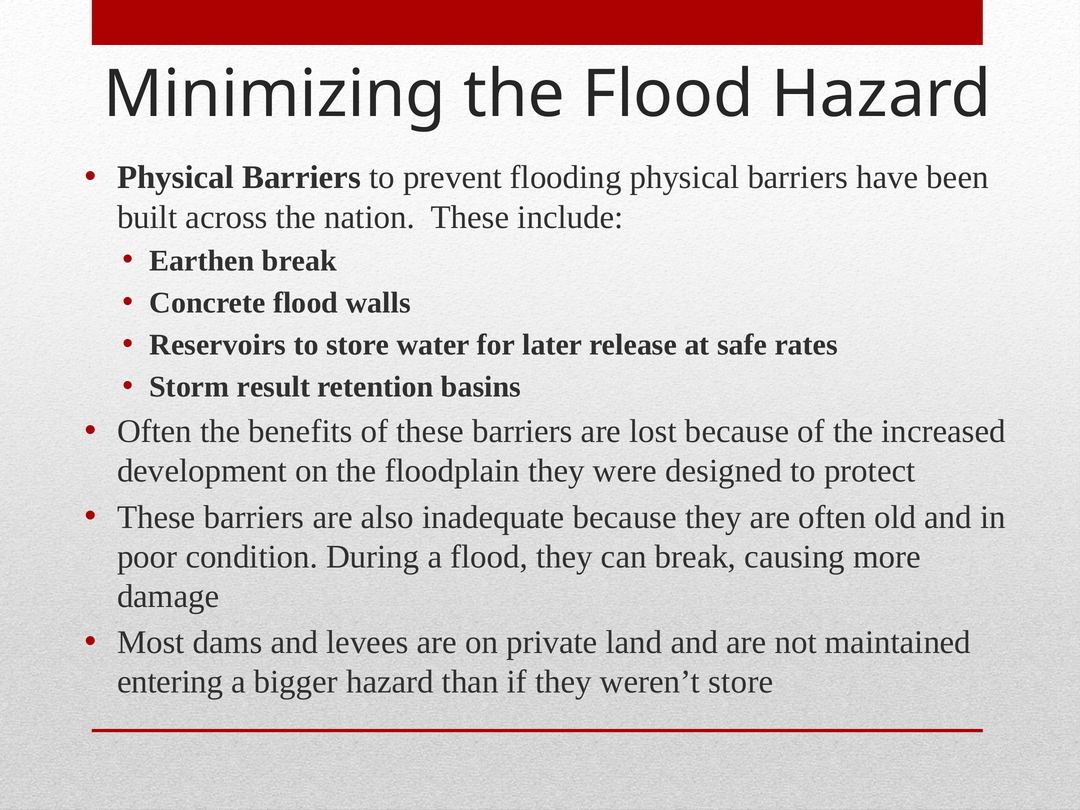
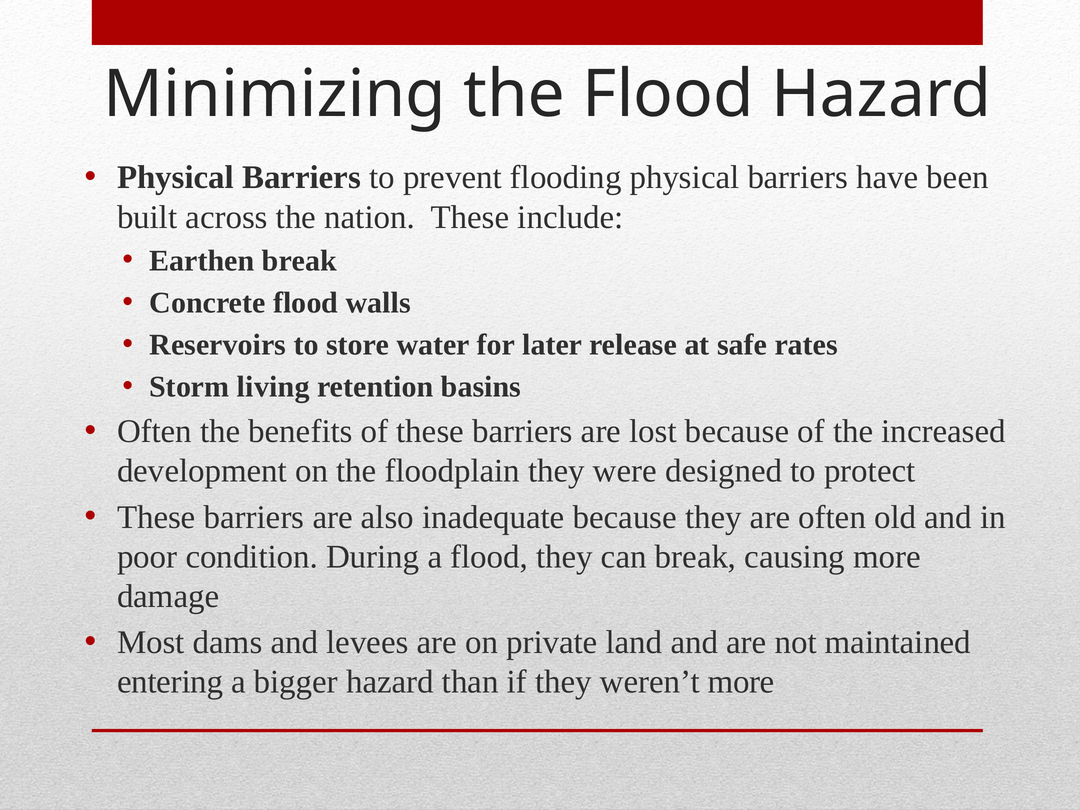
result: result -> living (273, 387)
weren’t store: store -> more (741, 682)
